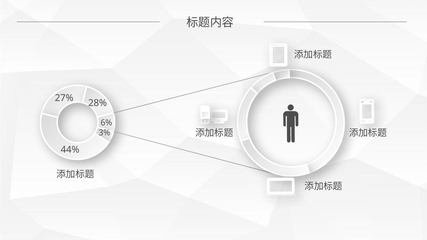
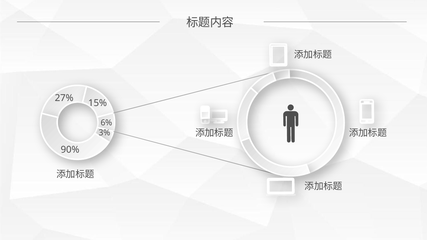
28%: 28% -> 15% (98, 103)
44%: 44% -> 90% (70, 150)
